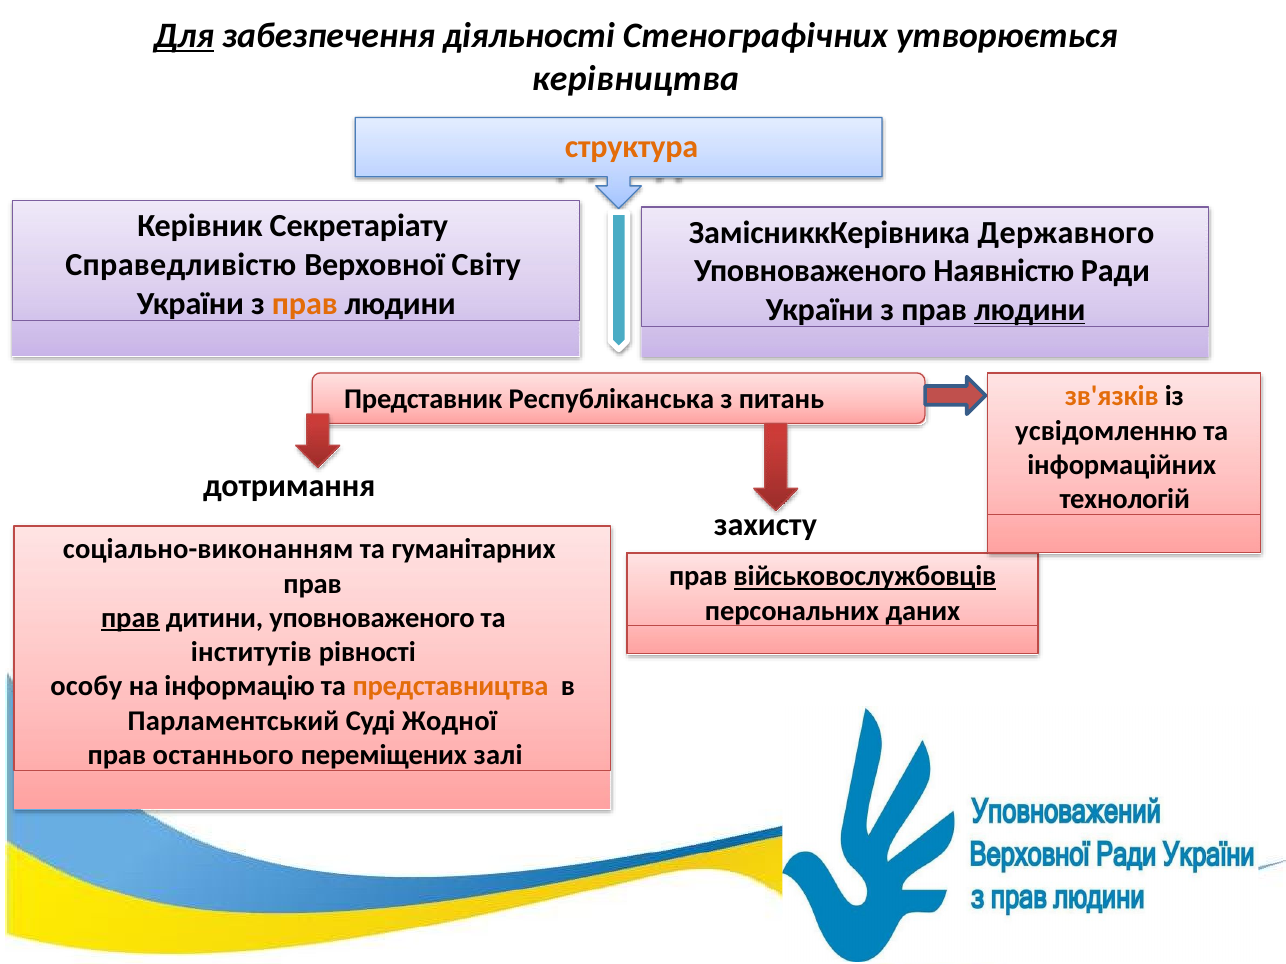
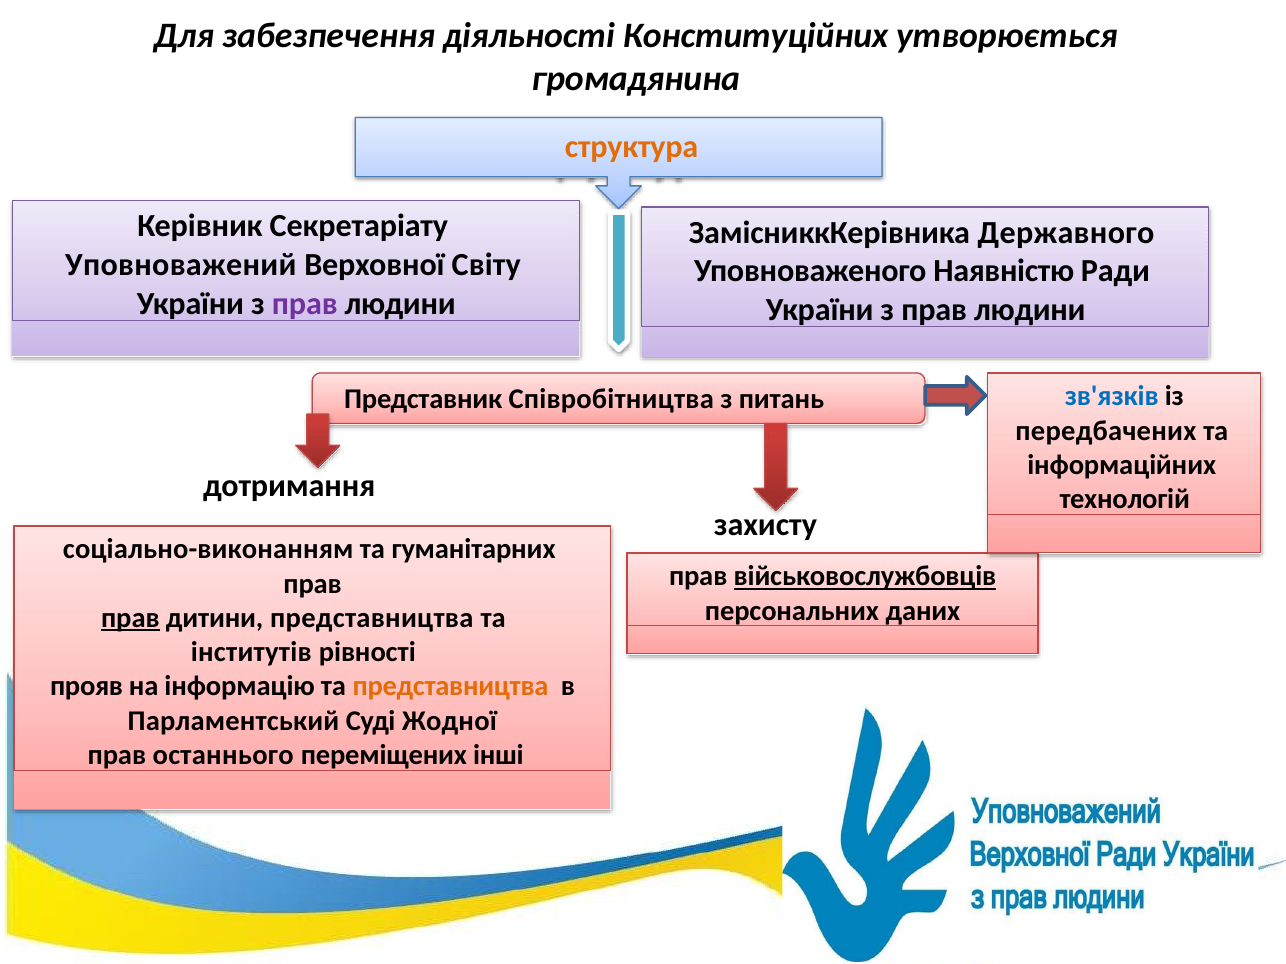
Для underline: present -> none (184, 35)
Стенографічних: Стенографічних -> Конституційних (756, 35)
керівництва: керівництва -> громадянина (636, 78)
Справедливістю: Справедливістю -> Уповноважений (181, 265)
прав colour: orange -> purple (305, 304)
людини underline: present -> none (1030, 310)
зв'язків colour: orange -> blue (1112, 397)
Республіканська: Республіканська -> Співробітництва (611, 399)
усвідомленню: усвідомленню -> передбачених (1106, 431)
дитини уповноваженого: уповноваженого -> представництва (372, 618)
особу: особу -> прояв (87, 687)
залі: залі -> інші (498, 755)
